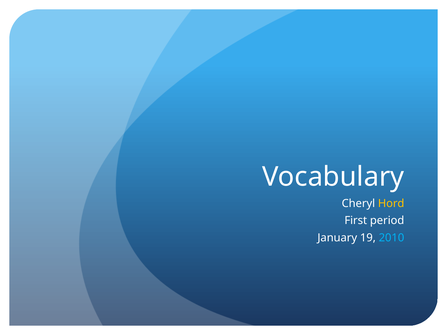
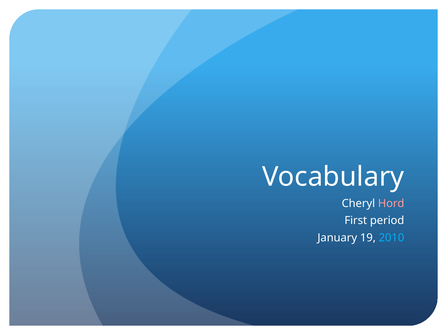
Hord colour: yellow -> pink (391, 204)
